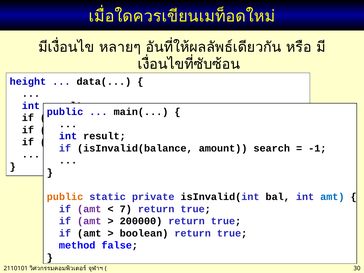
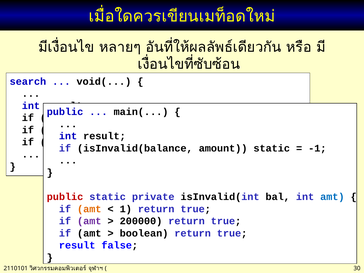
height: height -> search (28, 81)
data(: data( -> void( (104, 81)
search: search -> static (272, 148)
public colour: orange -> red (65, 197)
amt colour: purple -> orange (89, 209)
7: 7 -> 1 (126, 209)
method: method -> result (77, 245)
